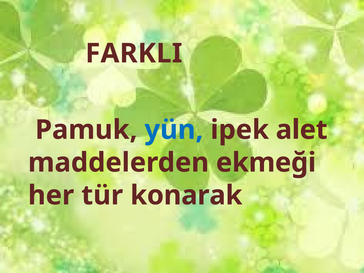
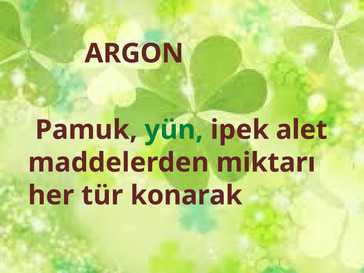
FARKLI: FARKLI -> ARGON (134, 53)
yün colour: blue -> green (174, 130)
ekmeği: ekmeği -> miktarı (266, 163)
